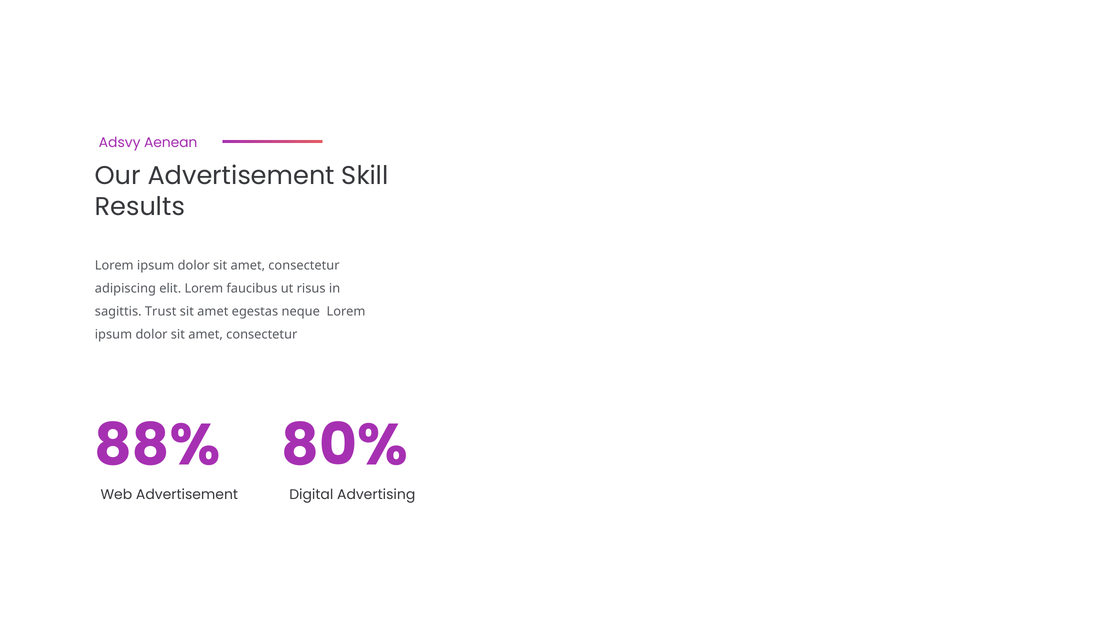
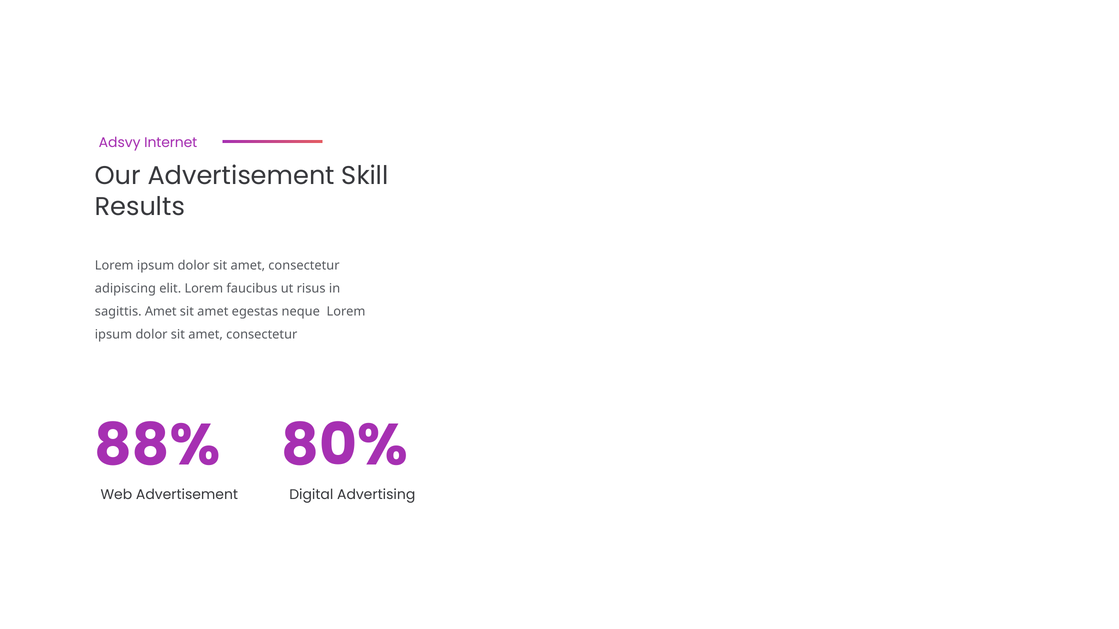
Aenean: Aenean -> Internet (171, 143)
sagittis Trust: Trust -> Amet (161, 312)
